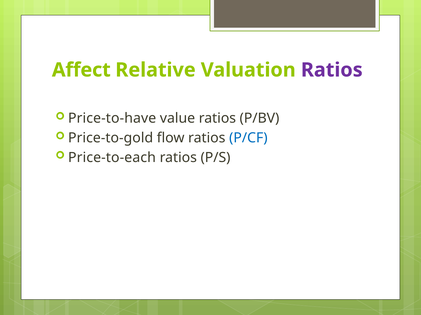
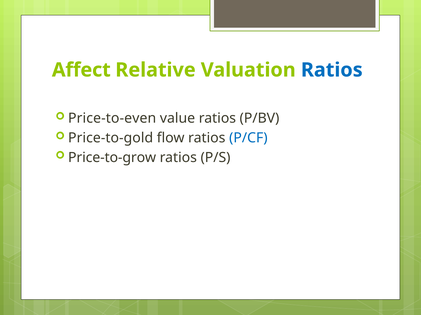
Ratios colour: purple -> blue (332, 70)
Price-to-have: Price-to-have -> Price-to-even (112, 119)
Price-to-each: Price-to-each -> Price-to-grow (112, 158)
